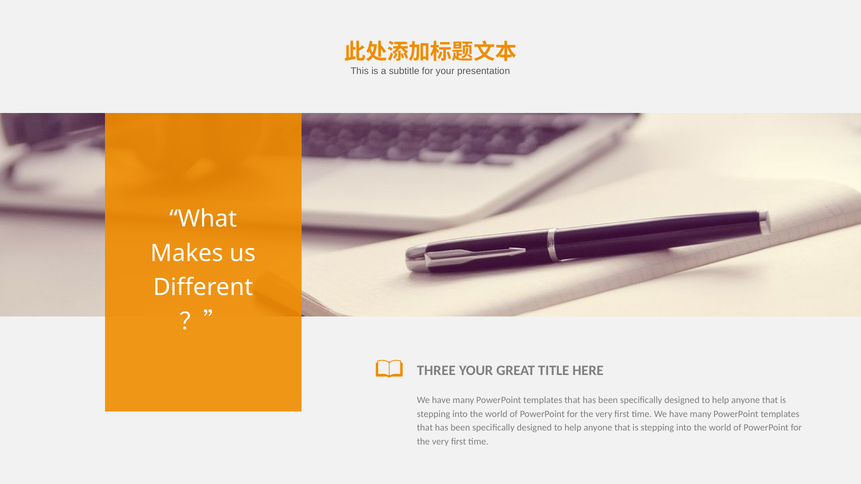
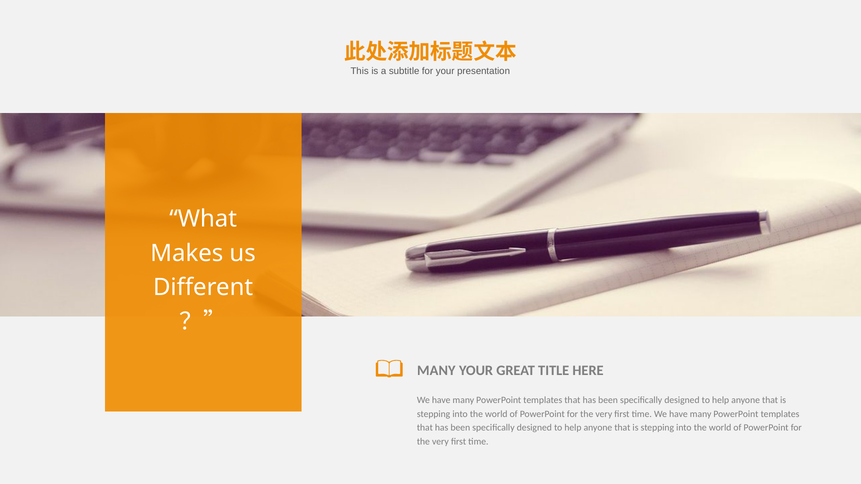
THREE: THREE -> MANY (436, 370)
